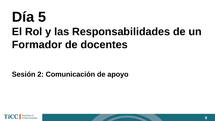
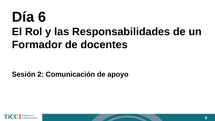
5: 5 -> 6 (42, 17)
